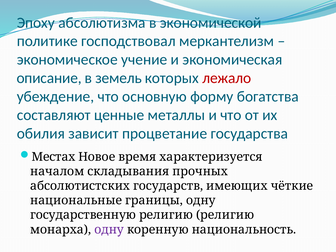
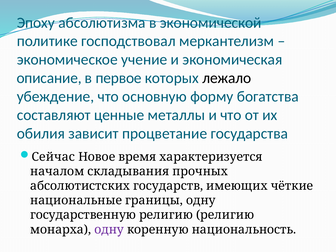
земель: земель -> первое (119, 78)
лежало colour: red -> black (227, 78)
Местах: Местах -> Сейчас (53, 157)
